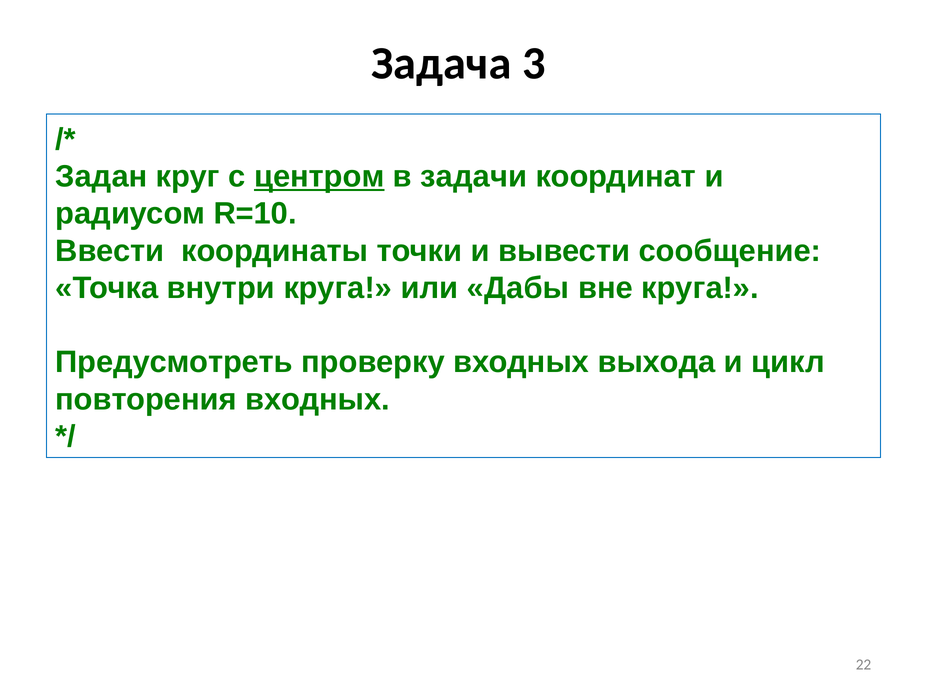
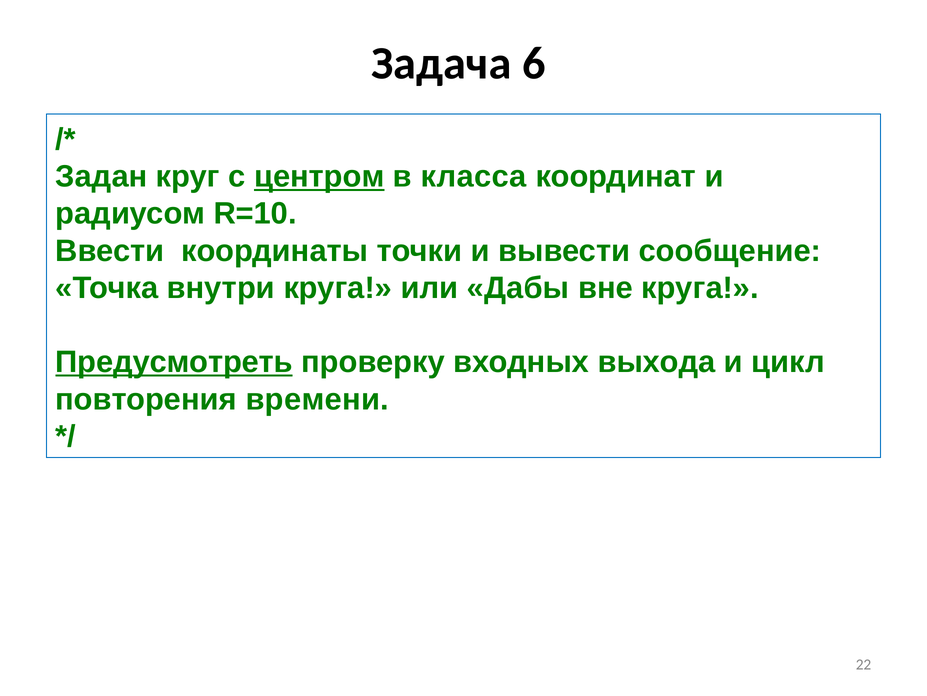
3: 3 -> 6 (534, 63)
задачи: задачи -> класса (474, 176)
Предусмотреть underline: none -> present (174, 362)
повторения входных: входных -> времени (317, 399)
